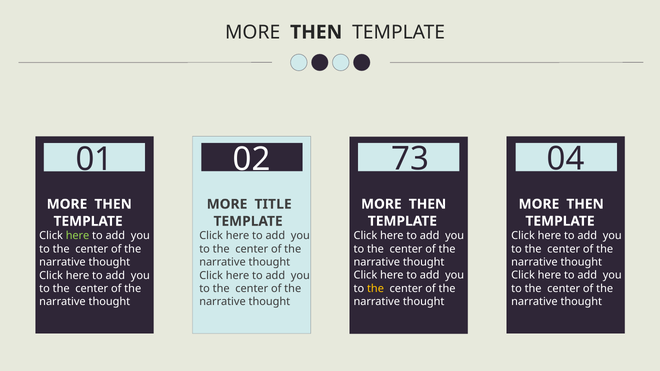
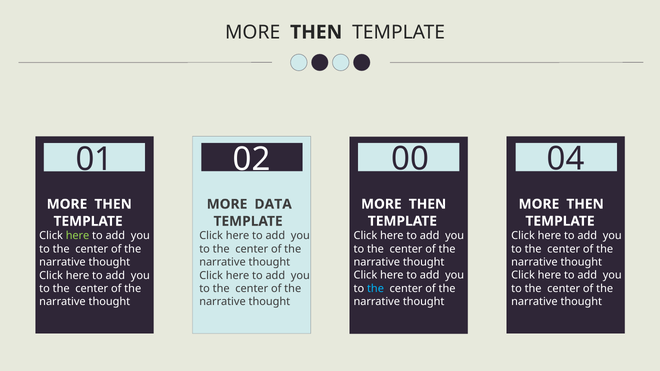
73: 73 -> 00 (410, 159)
TITLE: TITLE -> DATA (273, 204)
the colour: yellow -> light blue (375, 289)
